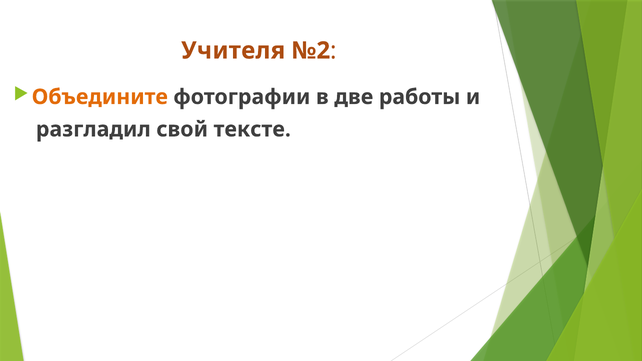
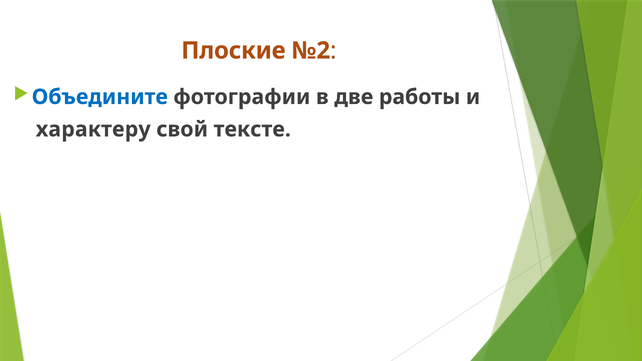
Учителя: Учителя -> Плоские (233, 51)
Объедините colour: orange -> blue (100, 97)
разгладил: разгладил -> характеру (93, 129)
